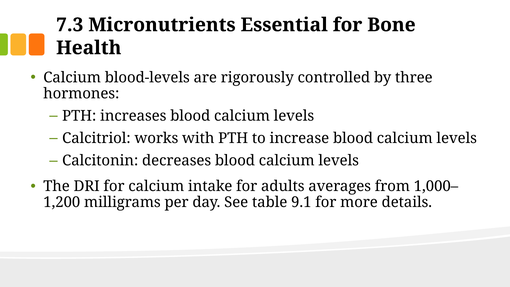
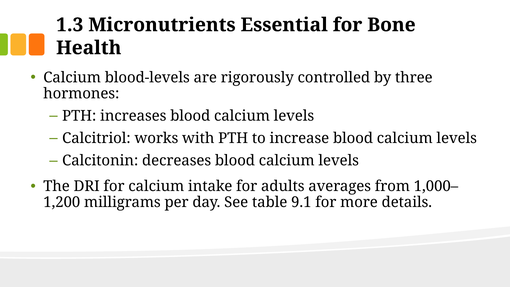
7.3: 7.3 -> 1.3 (70, 25)
